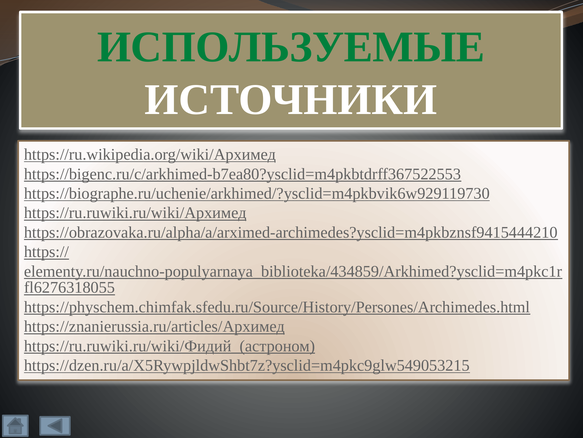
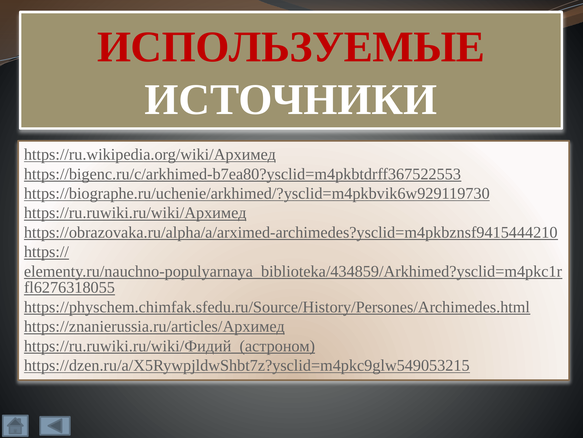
ИСПОЛЬЗУЕМЫЕ colour: green -> red (291, 47)
